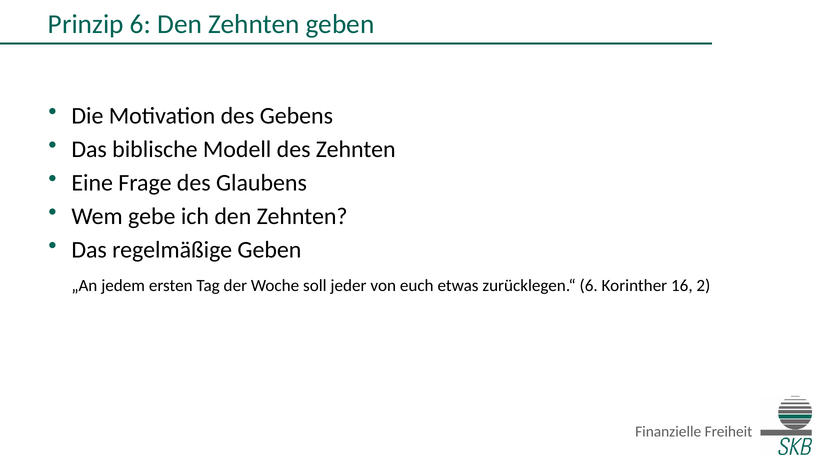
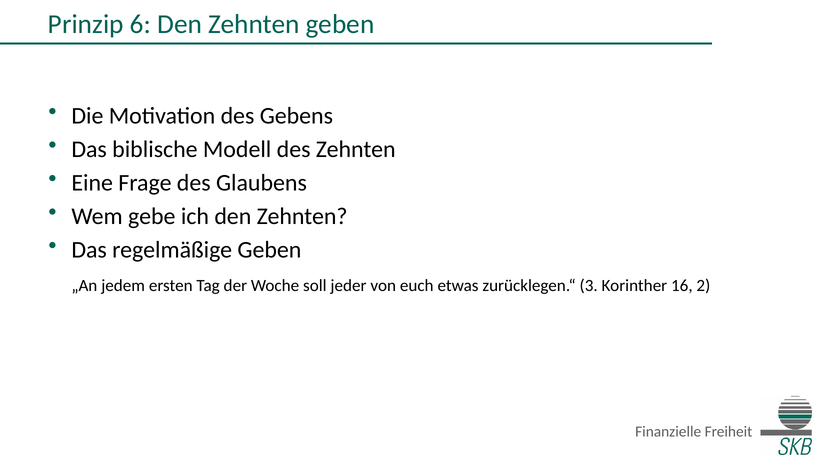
zurücklegen.“ 6: 6 -> 3 (589, 286)
